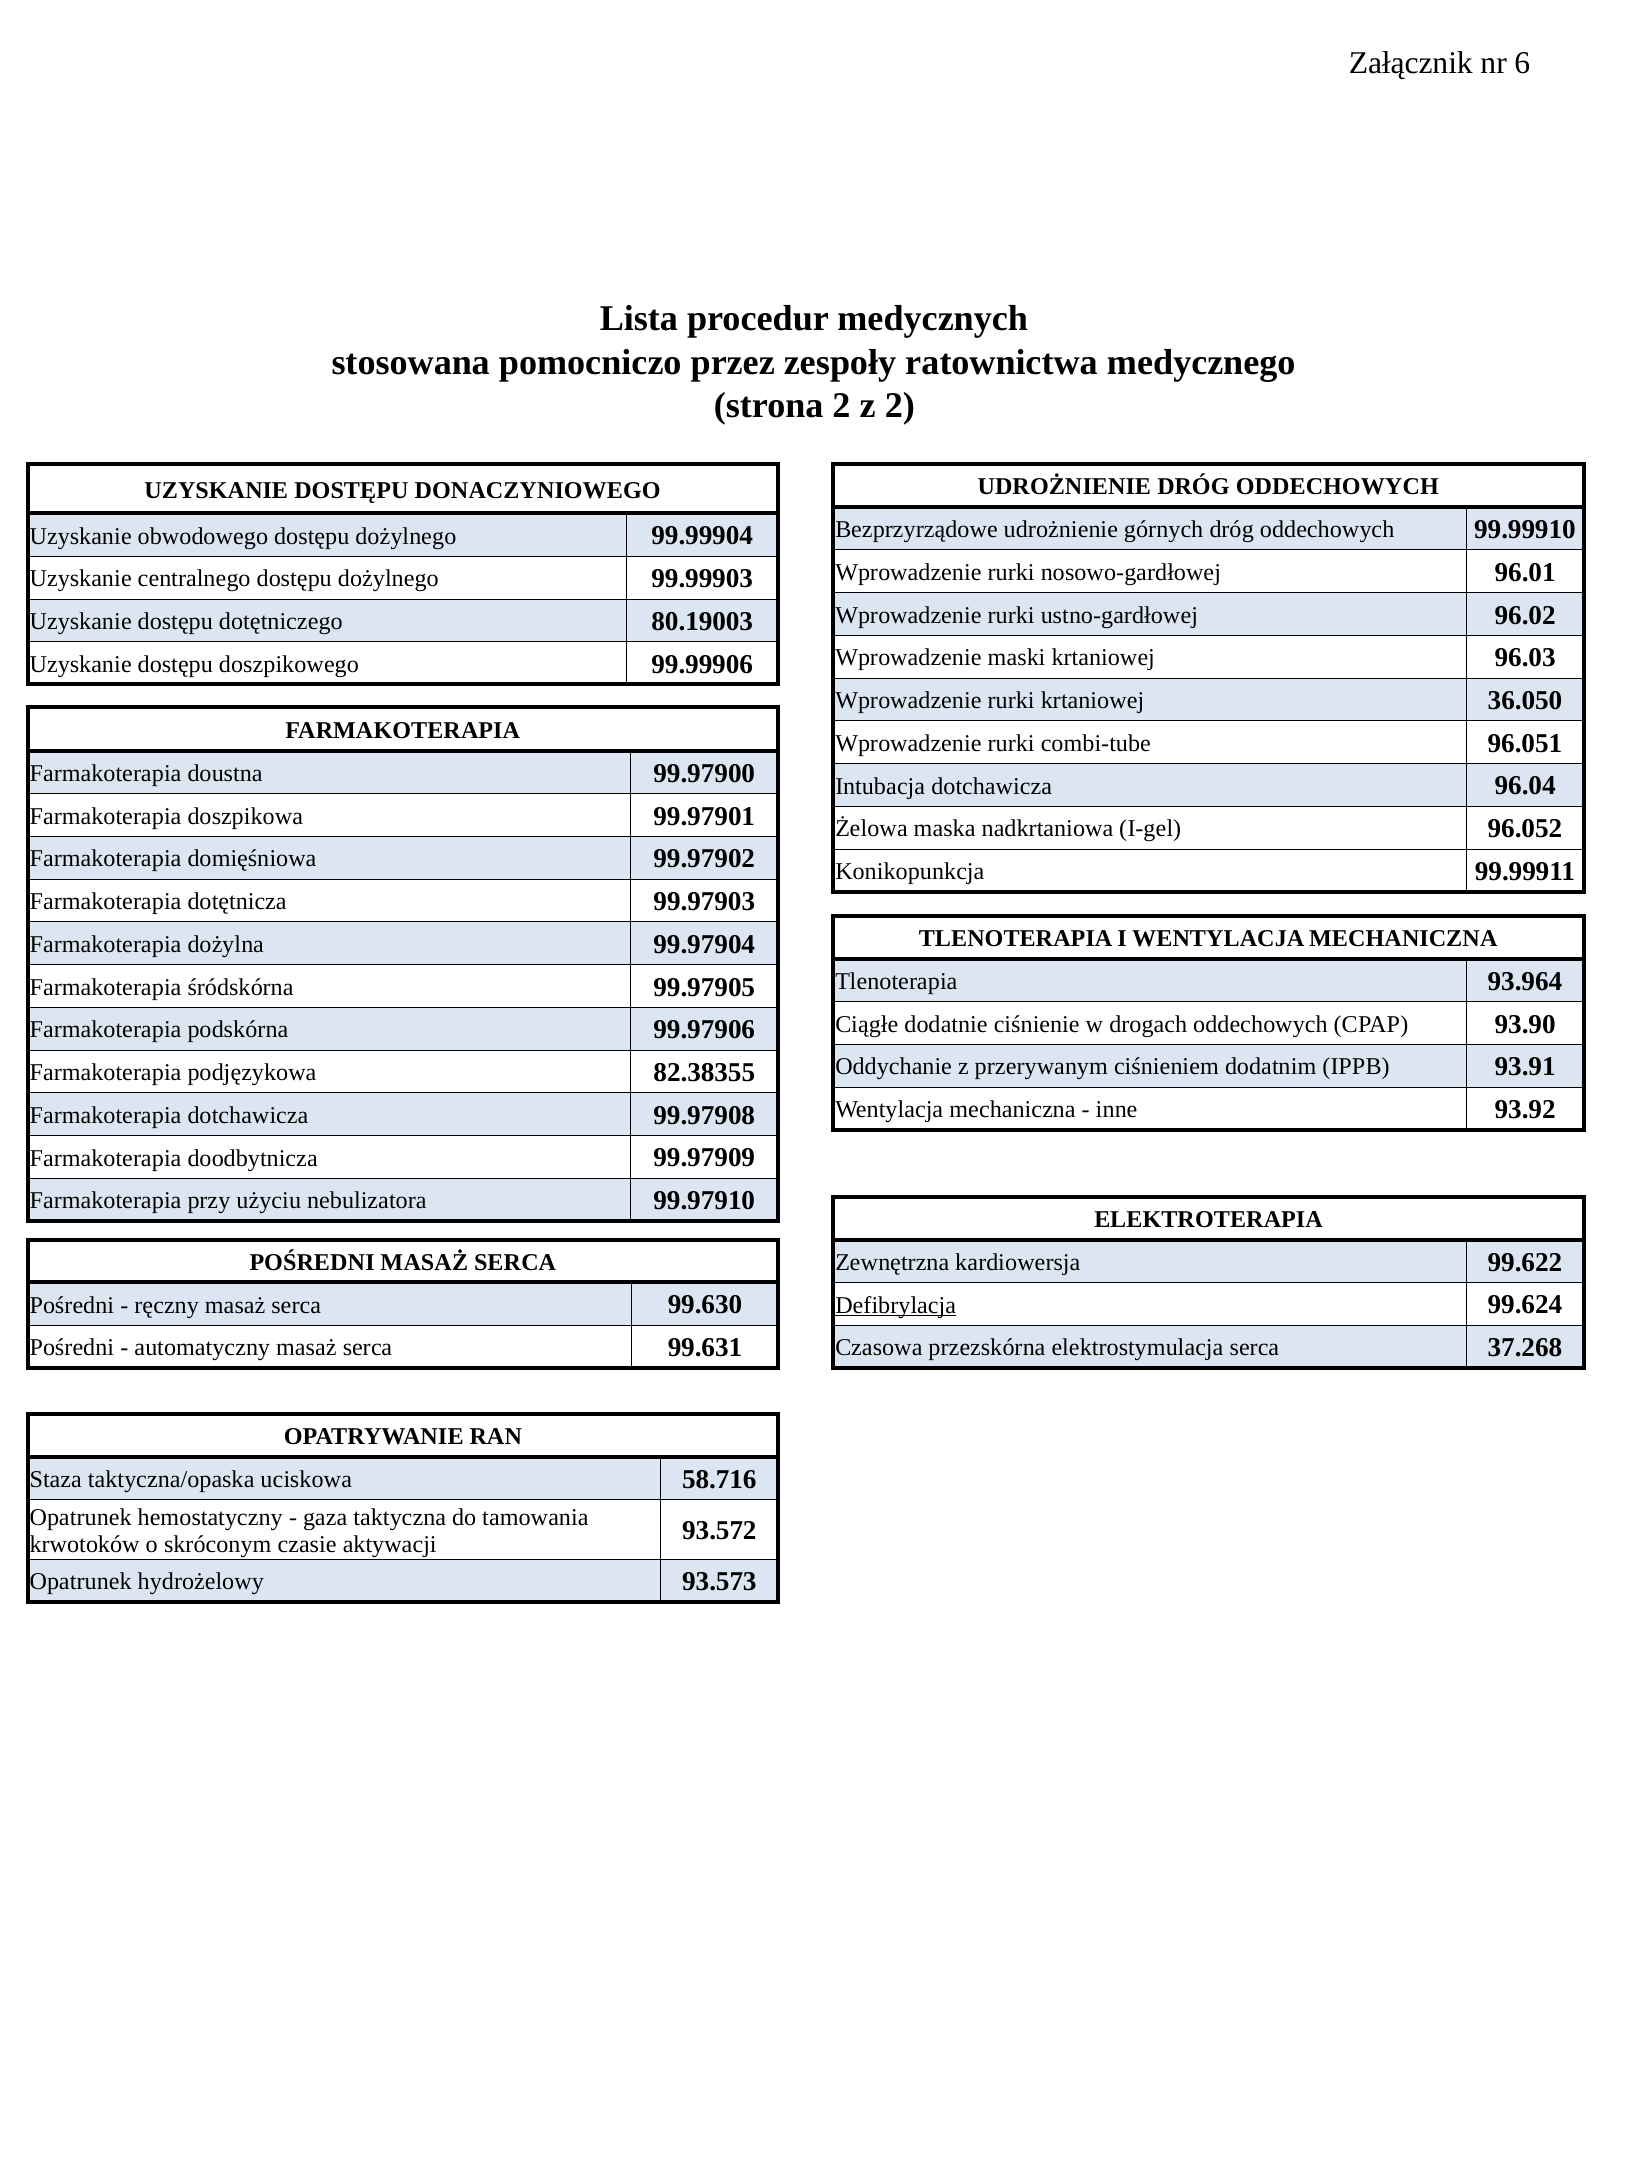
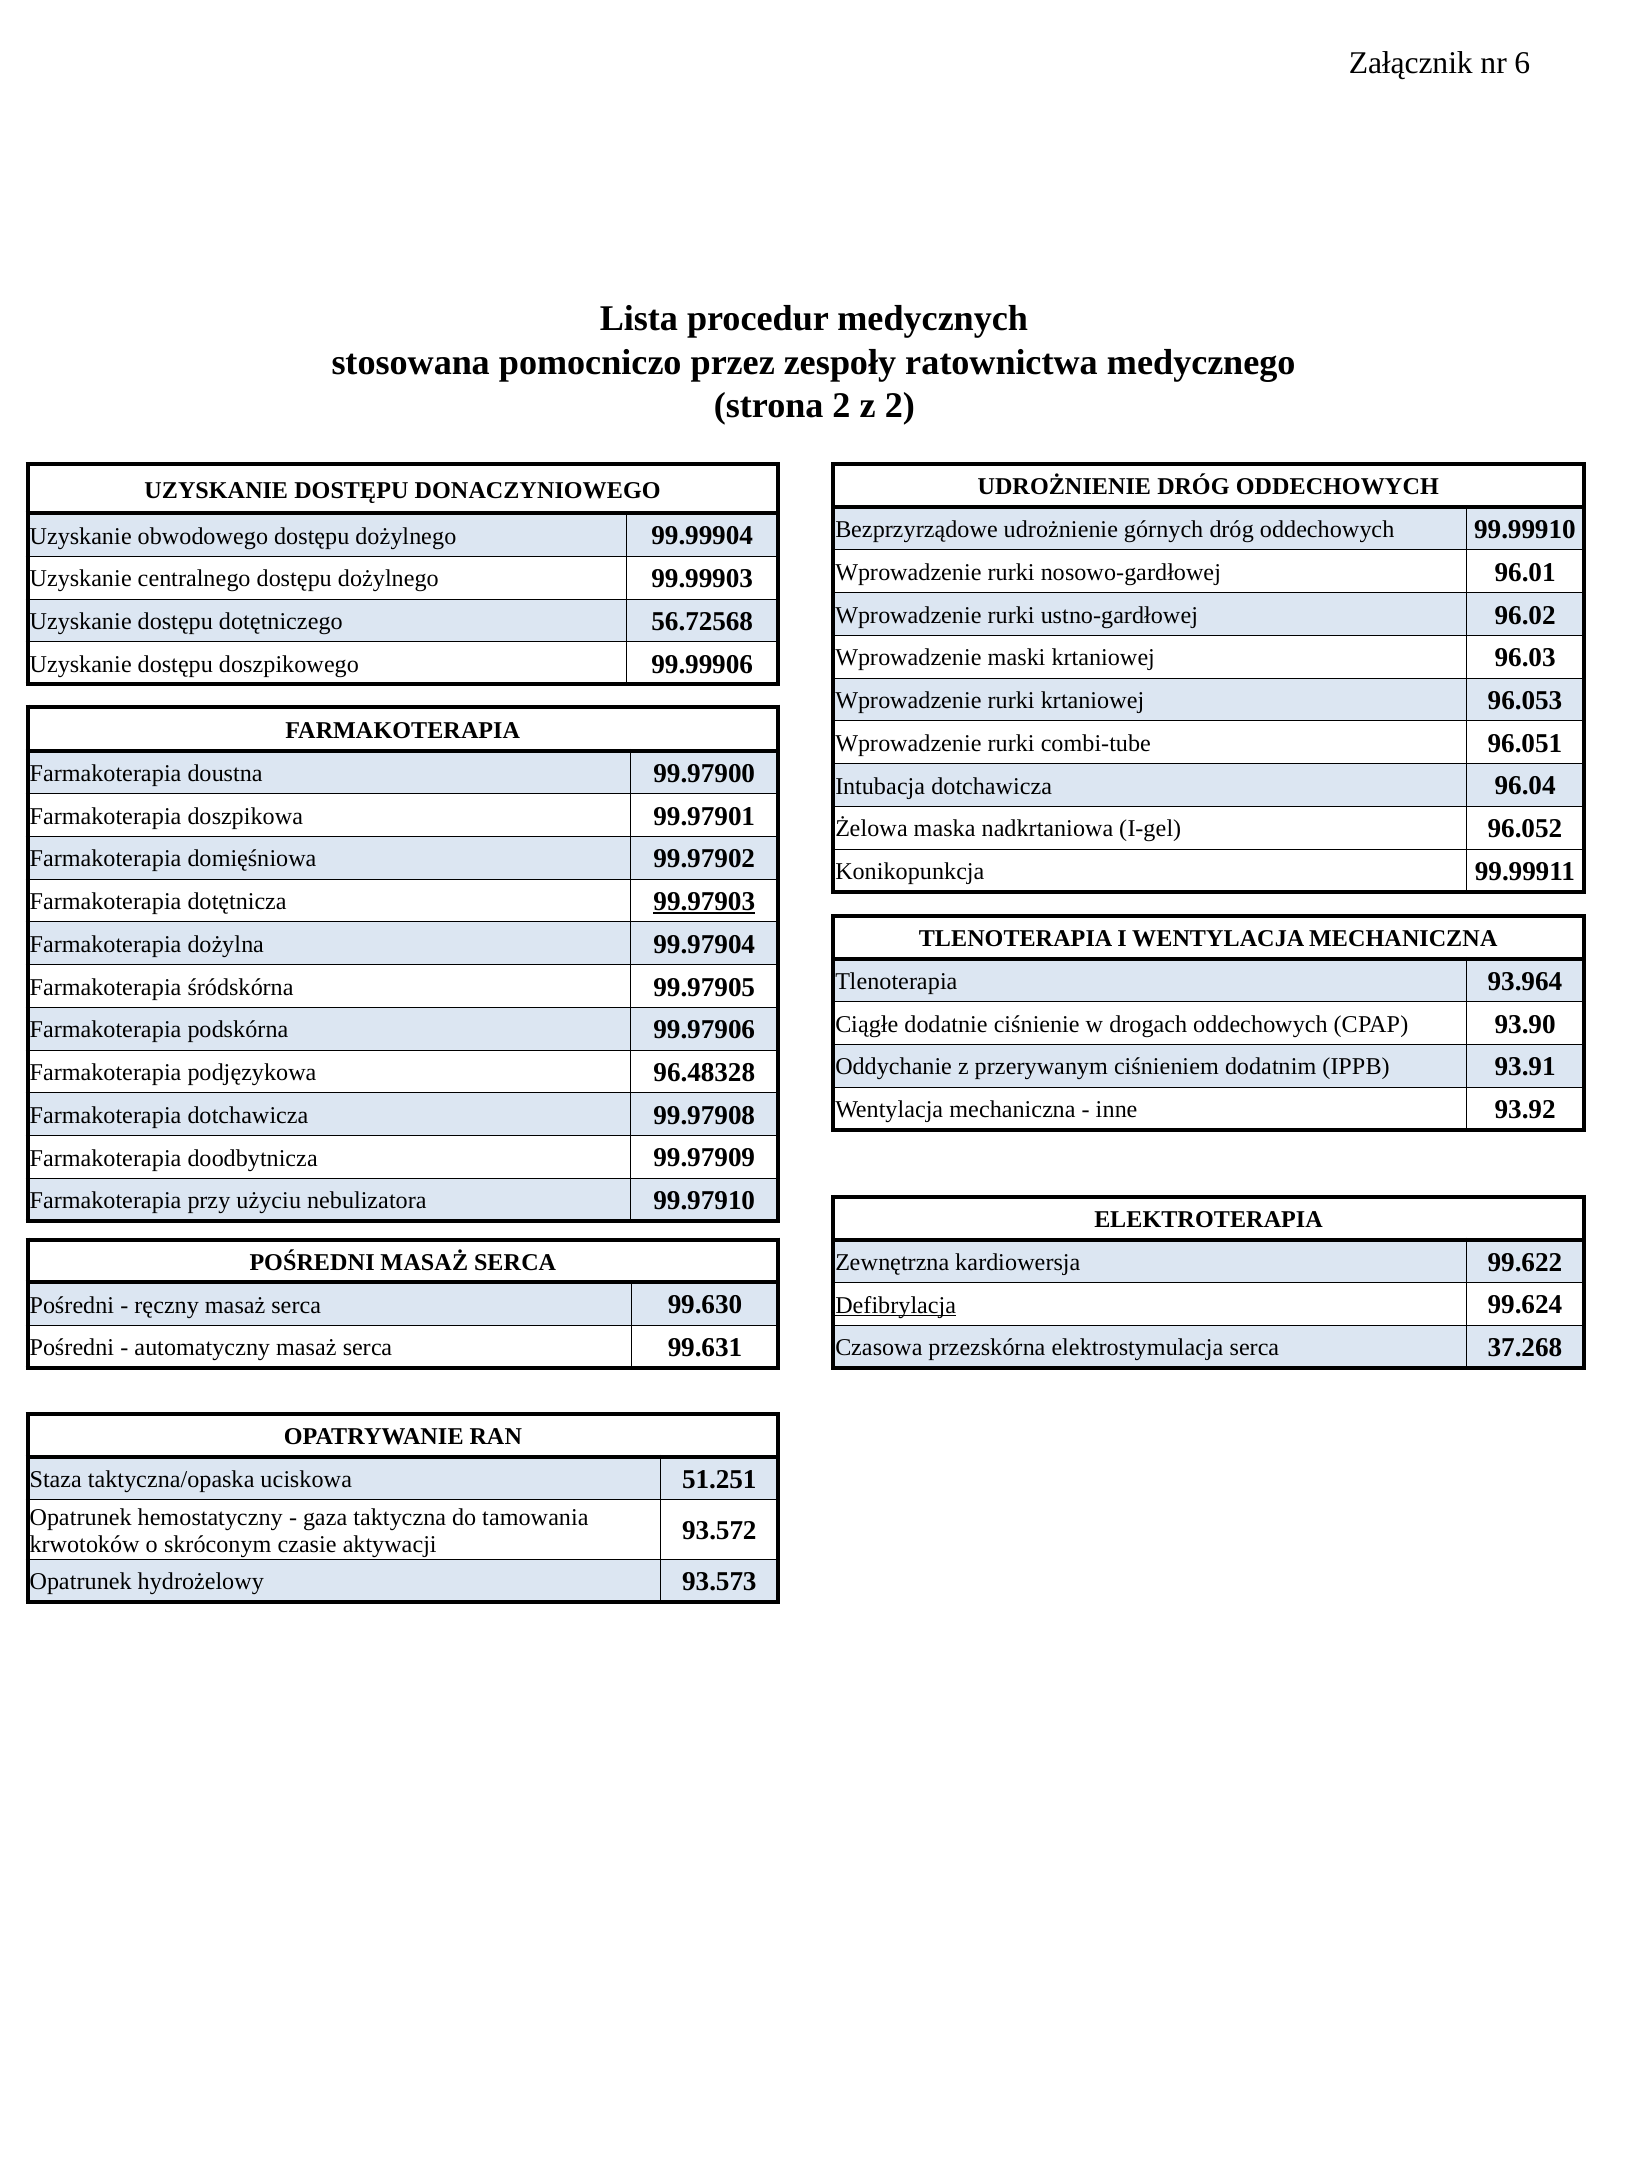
80.19003: 80.19003 -> 56.72568 (702, 622)
36.050: 36.050 -> 96.053 (1525, 701)
99.97903 underline: none -> present (704, 902)
82.38355: 82.38355 -> 96.48328 (704, 1073)
58.716: 58.716 -> 51.251 (719, 1480)
